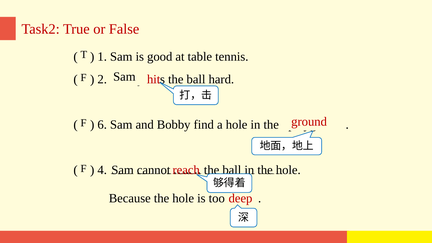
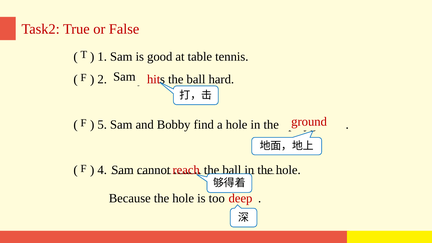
6: 6 -> 5 (102, 125)
